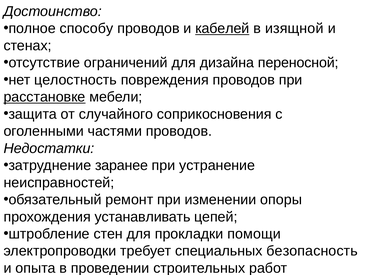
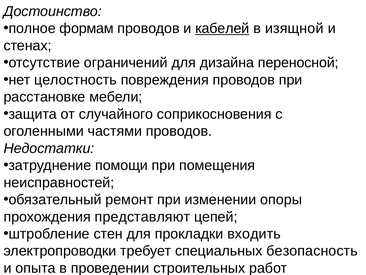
способу: способу -> формам (87, 28)
расстановке underline: present -> none (44, 97)
заранее: заранее -> помощи (122, 165)
устранение: устранение -> помещения (217, 165)
устанавливать: устанавливать -> представляют (142, 216)
помощи: помощи -> входить (254, 233)
